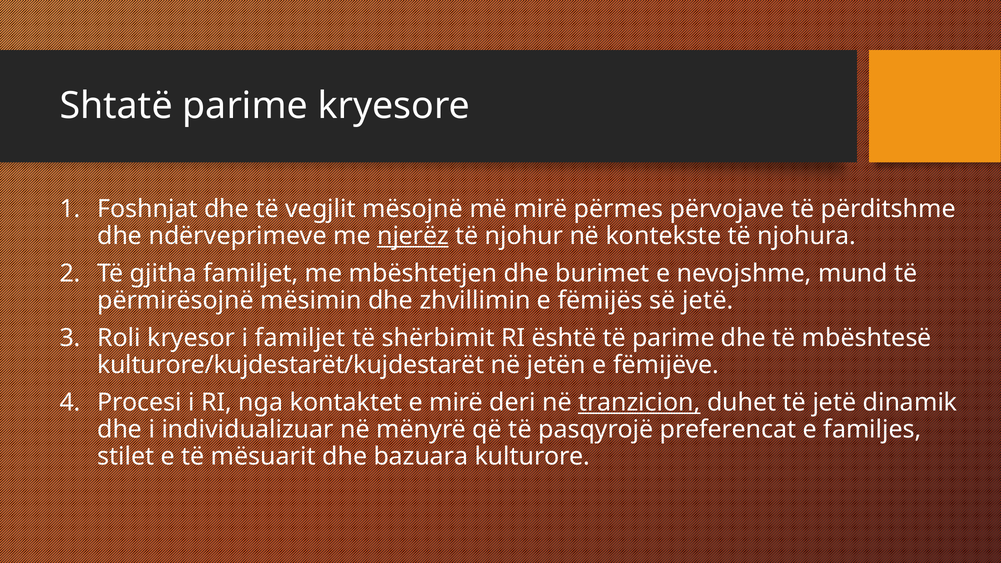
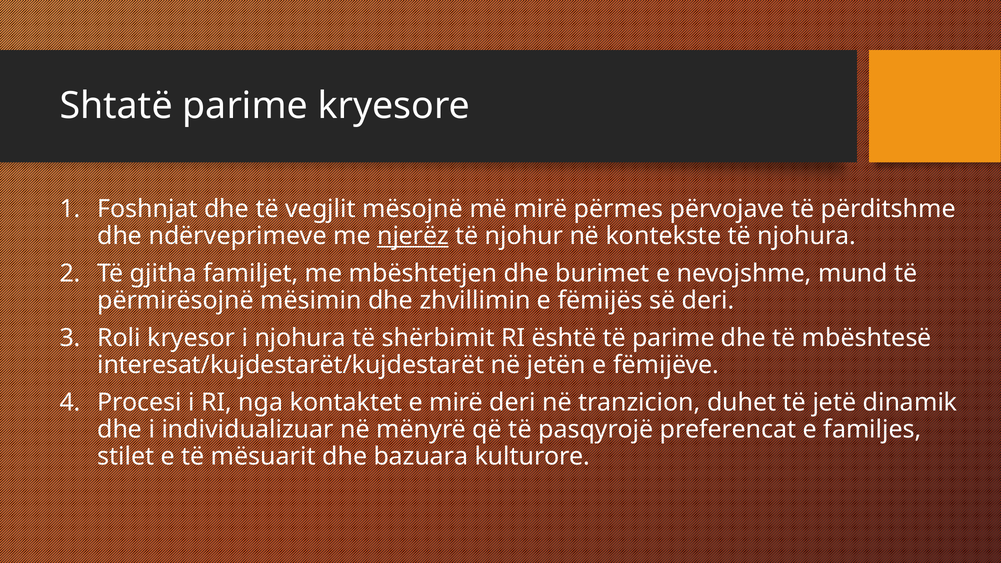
së jetë: jetë -> deri (708, 300)
i familjet: familjet -> njohura (300, 338)
kulturore/kujdestarët/kujdestarët: kulturore/kujdestarët/kujdestarët -> interesat/kujdestarët/kujdestarët (291, 365)
tranzicion underline: present -> none (639, 402)
